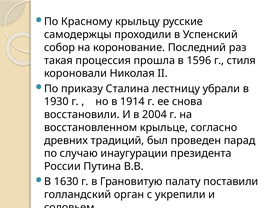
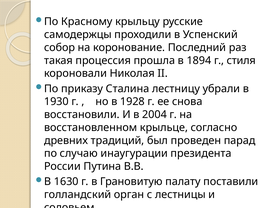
1596: 1596 -> 1894 (199, 60)
1914: 1914 -> 1928 (132, 101)
укрепили: укрепили -> лестницы (180, 194)
